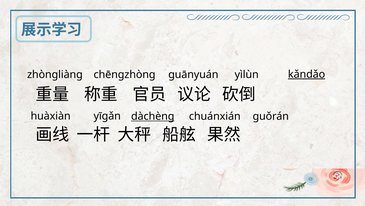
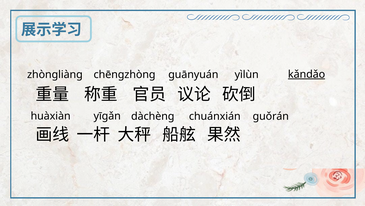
dàchèng underline: present -> none (153, 116)
